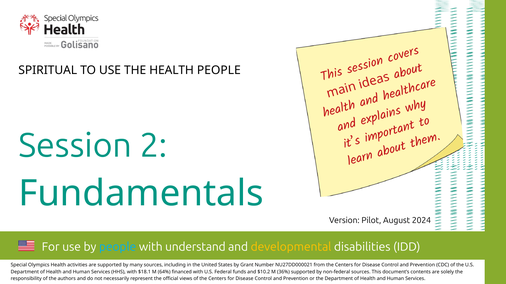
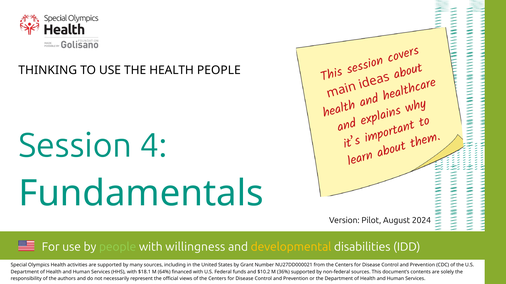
SPIRITUAL: SPIRITUAL -> THINKING (48, 70)
2: 2 -> 4 (153, 146)
people colour: light blue -> light green (118, 247)
understand: understand -> willingness (195, 247)
